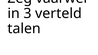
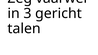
verteld: verteld -> gericht (58, 13)
